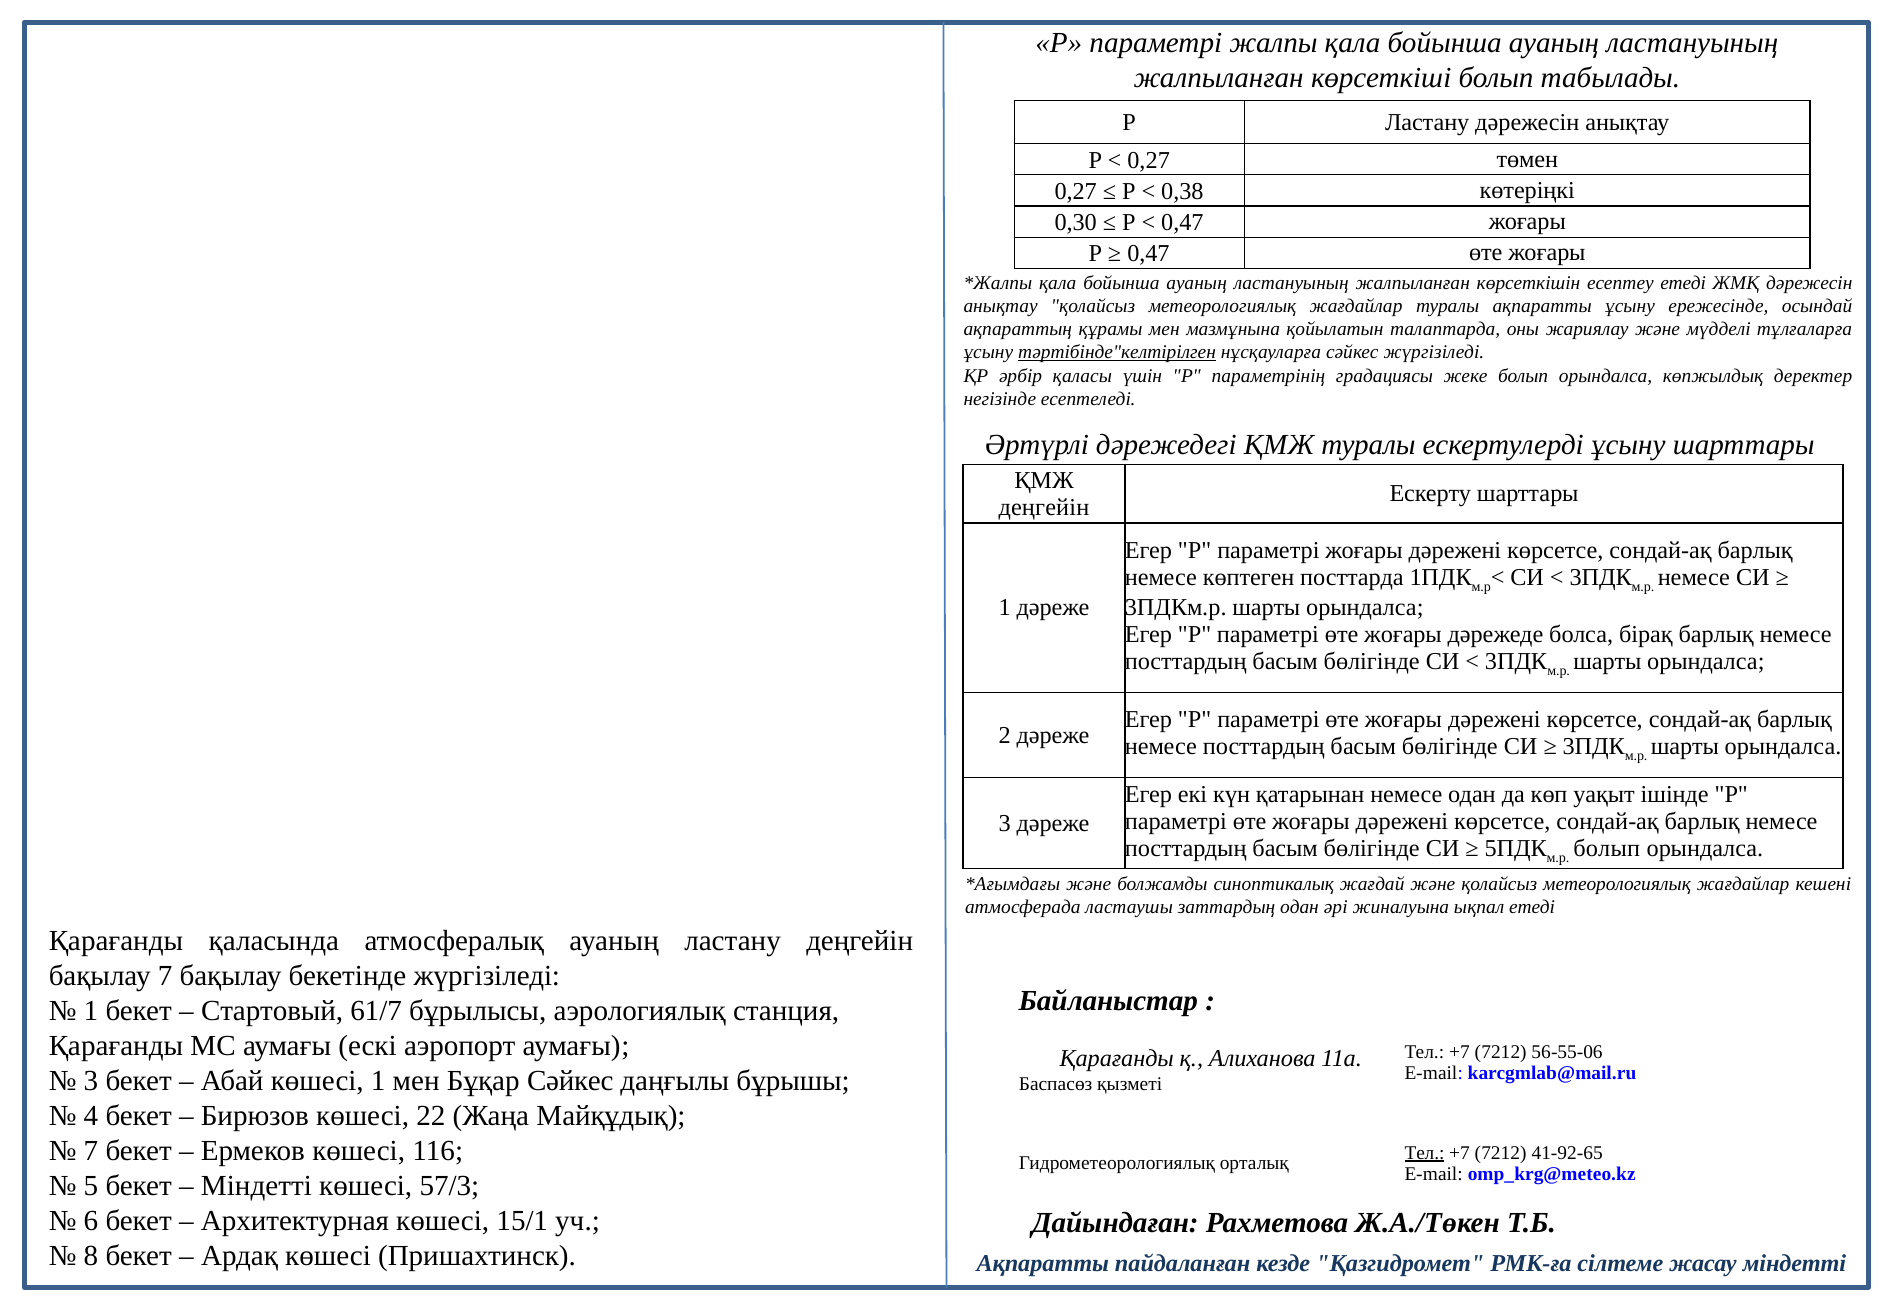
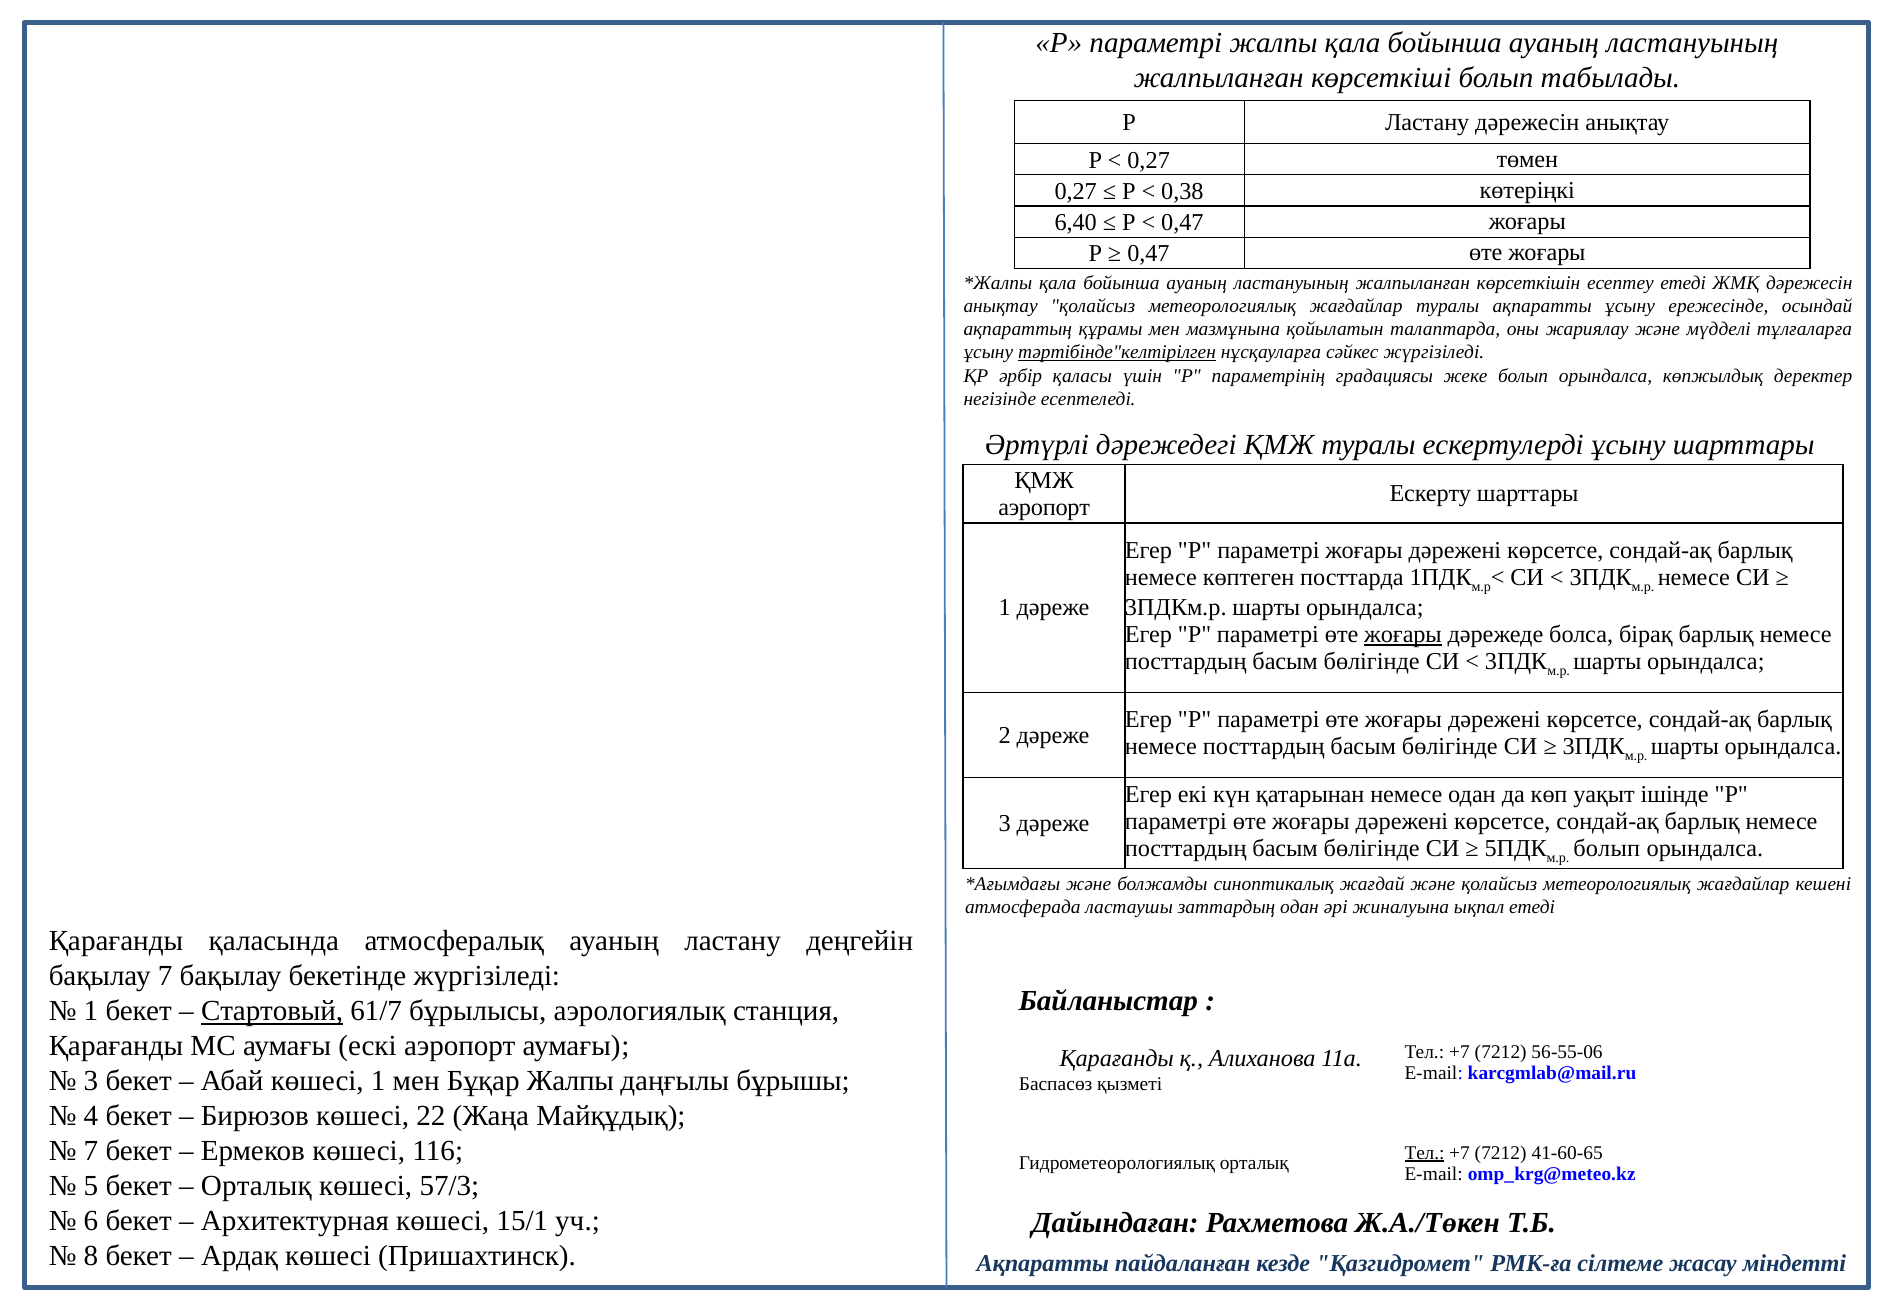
0,30: 0,30 -> 6,40 (1076, 223)
деңгейін: деңгейін -> аэропорт (1044, 507)
жоғары underline: none -> present (1403, 635)
Стартовый underline: none -> present (272, 1012)
Бұқар Сәйкес: Сәйкес -> Жалпы (570, 1082)
41-92-65: 41-92-65 -> 41-60-65 (1567, 1153)
Міндетті: Міндетті -> Орталық (256, 1186)
